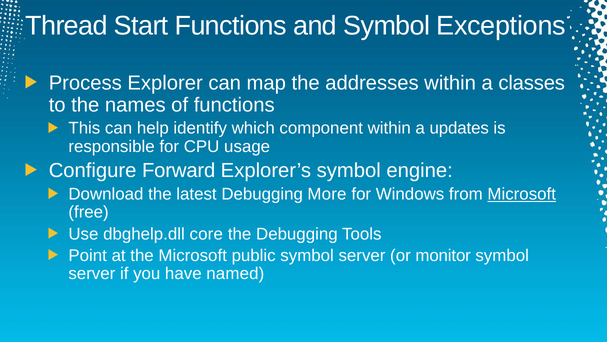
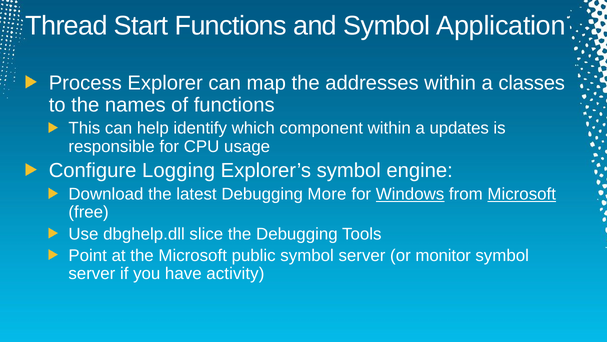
Exceptions: Exceptions -> Application (501, 26)
Forward: Forward -> Logging (179, 170)
Windows underline: none -> present (410, 194)
core: core -> slice (206, 234)
named: named -> activity (235, 273)
